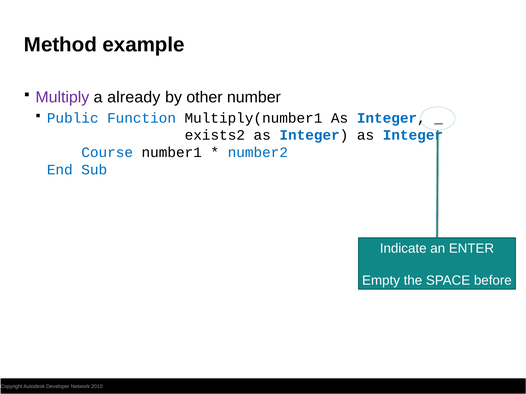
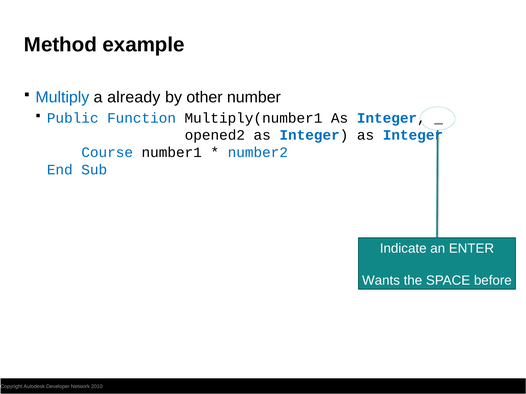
Multiply colour: purple -> blue (62, 97)
exists2: exists2 -> opened2 (215, 135)
Empty: Empty -> Wants (381, 281)
